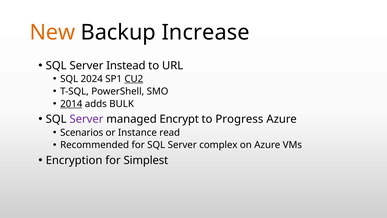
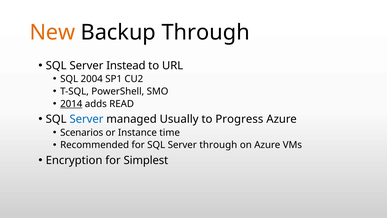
Backup Increase: Increase -> Through (206, 32)
2024: 2024 -> 2004 (92, 79)
CU2 underline: present -> none (134, 79)
BULK: BULK -> READ (122, 104)
Server colour: purple -> blue (86, 119)
Encrypt: Encrypt -> Usually (179, 119)
read: read -> time (170, 132)
Server complex: complex -> through (218, 145)
